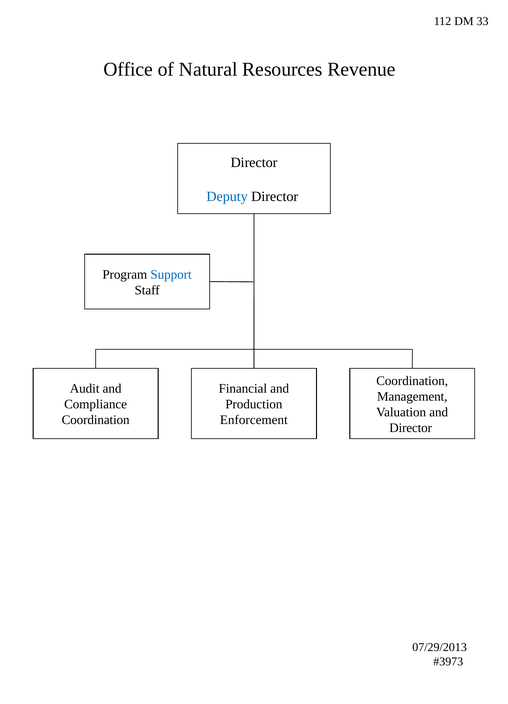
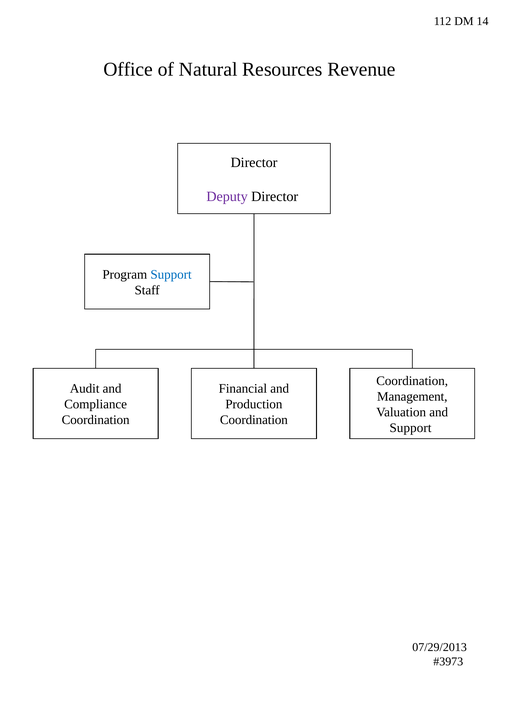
33: 33 -> 14 (483, 21)
Deputy colour: blue -> purple (227, 196)
Enforcement: Enforcement -> Coordination (254, 420)
Director: Director -> Support (411, 427)
